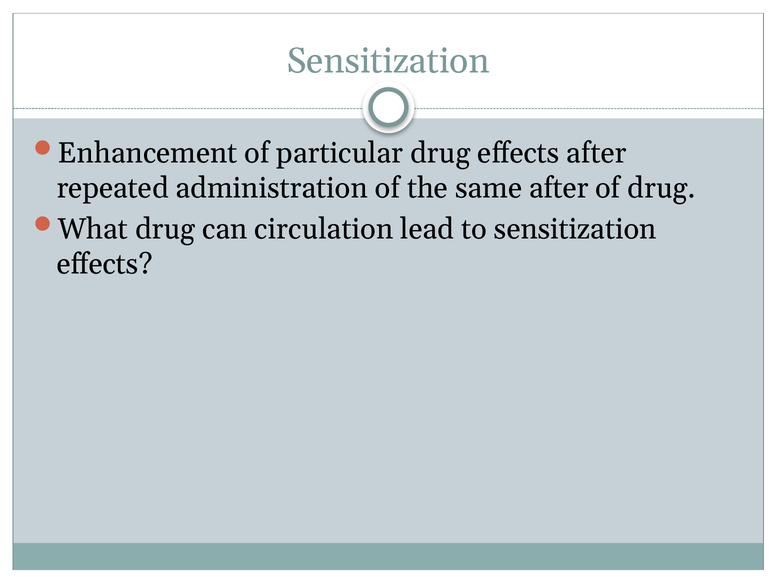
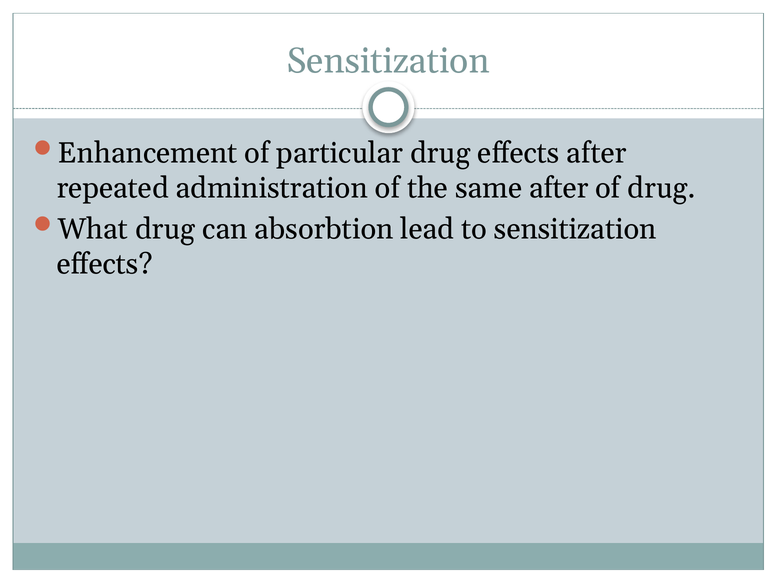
circulation: circulation -> absorbtion (324, 229)
